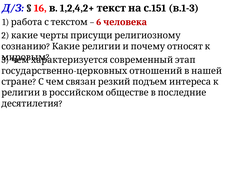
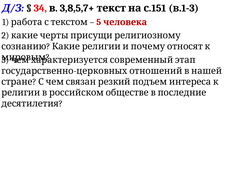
16: 16 -> 34 (40, 8)
1,2,4,2+: 1,2,4,2+ -> 3,8,5,7+ (77, 8)
6: 6 -> 5 (99, 22)
